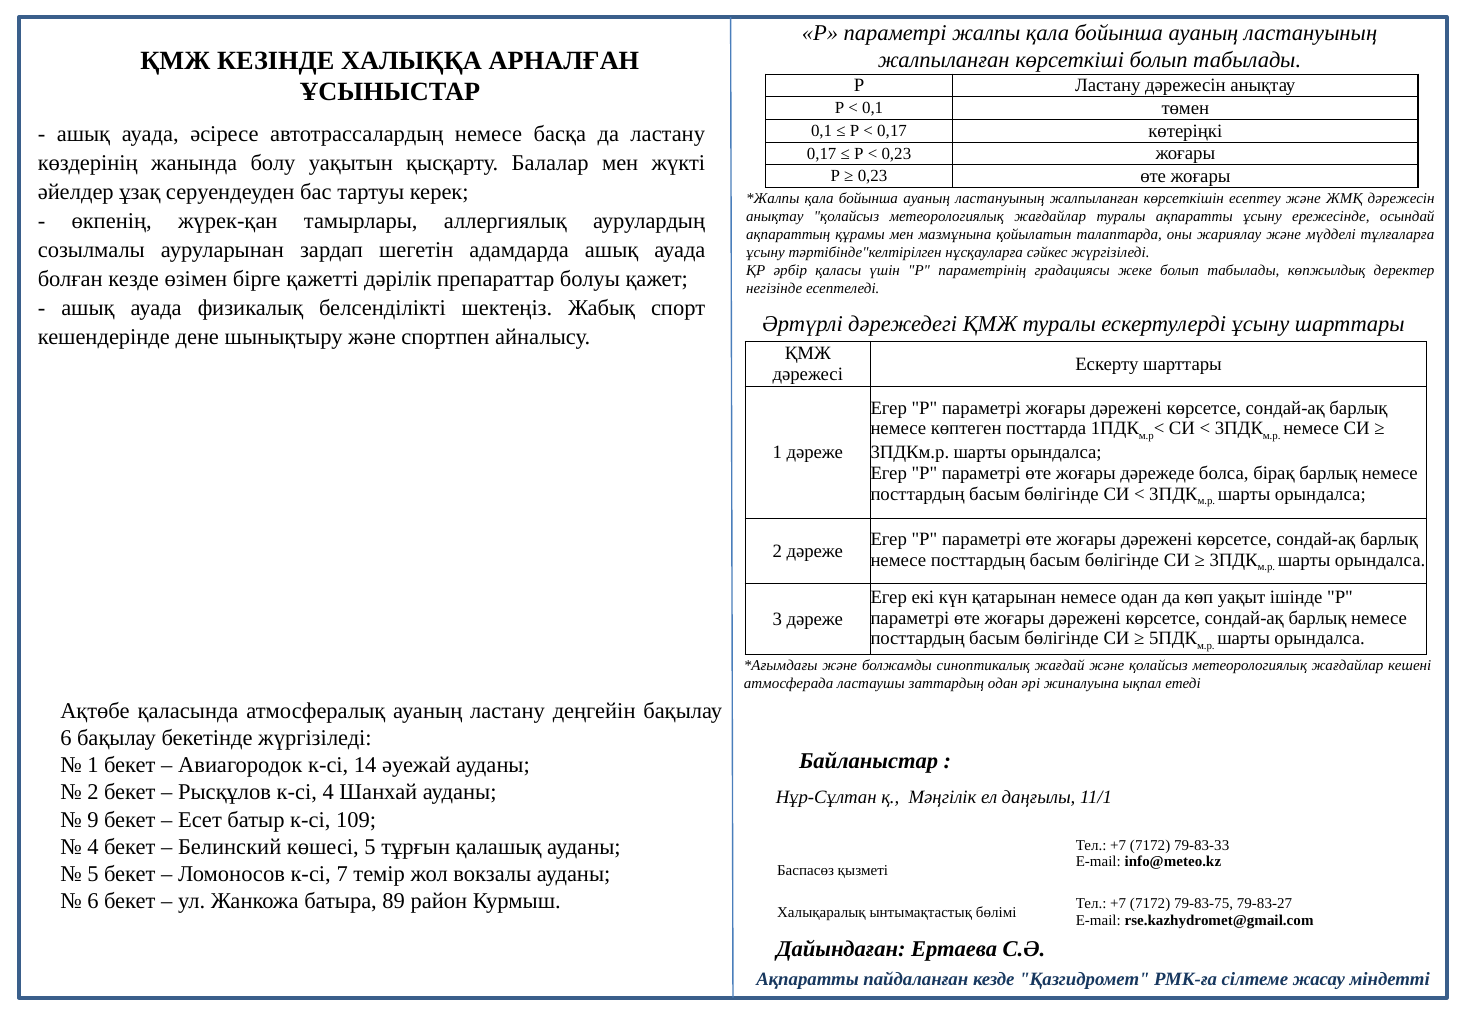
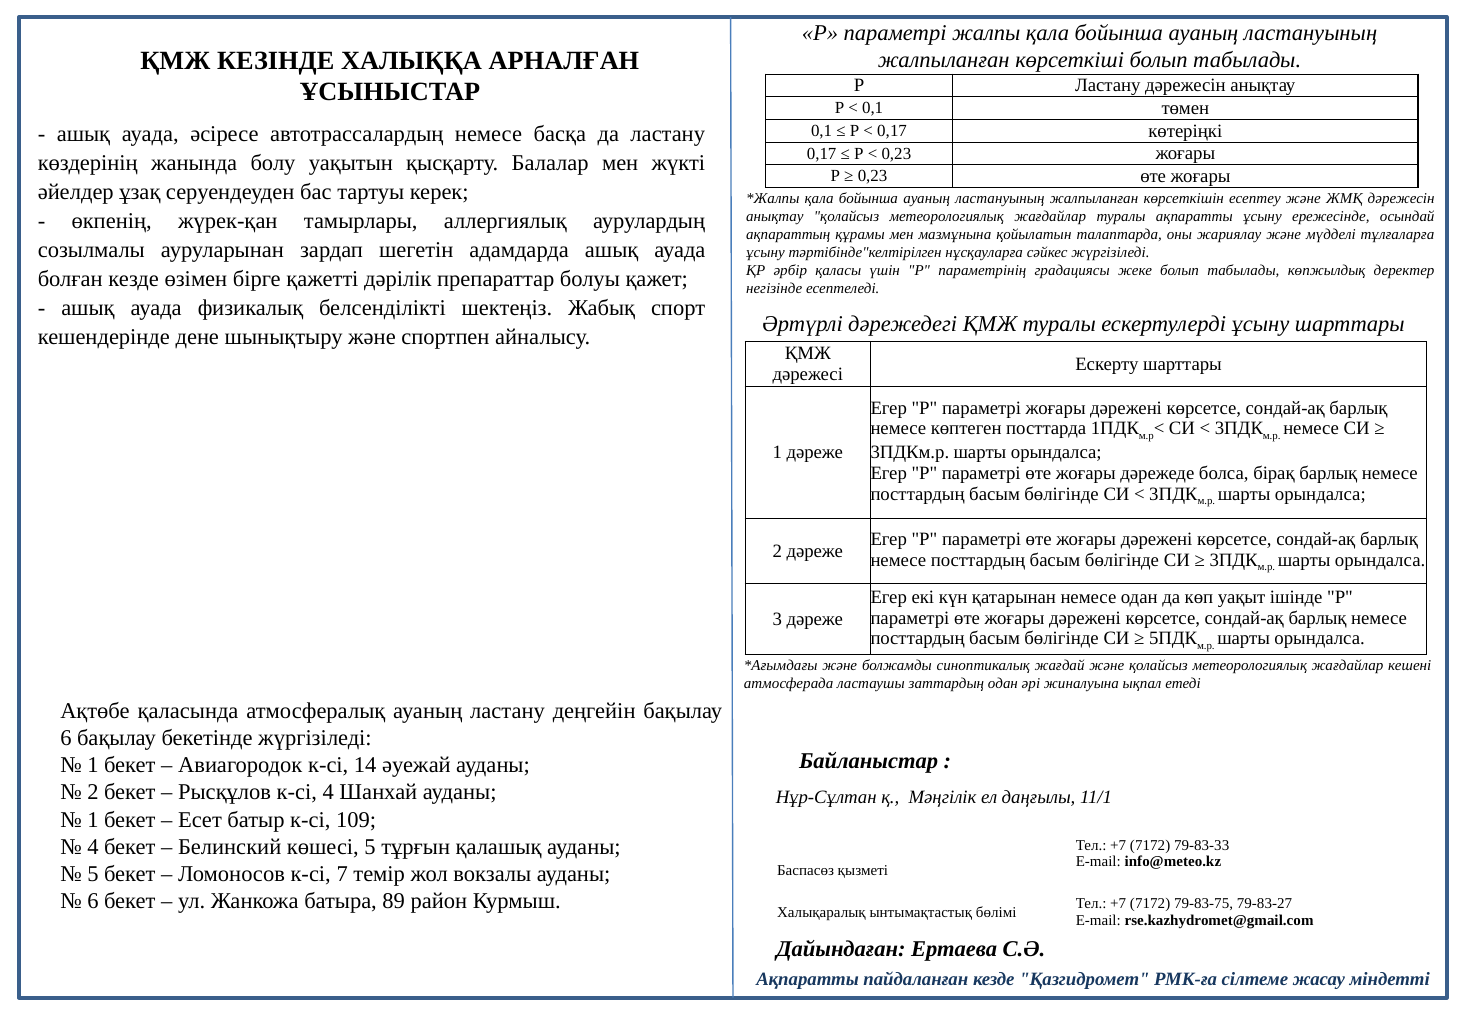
9: 9 -> 1 (93, 820)
